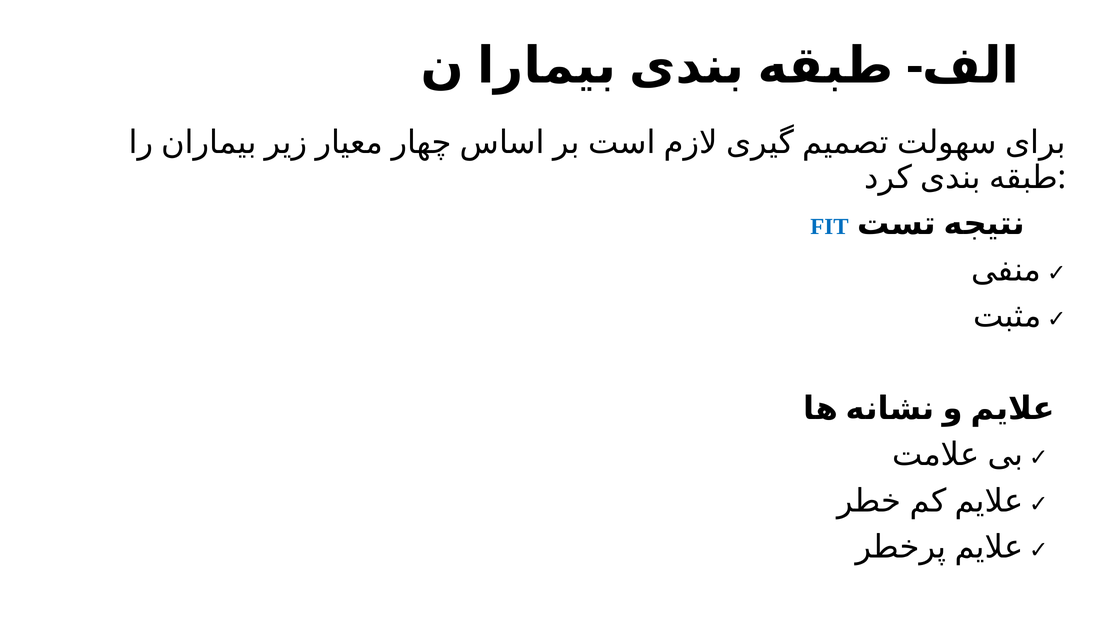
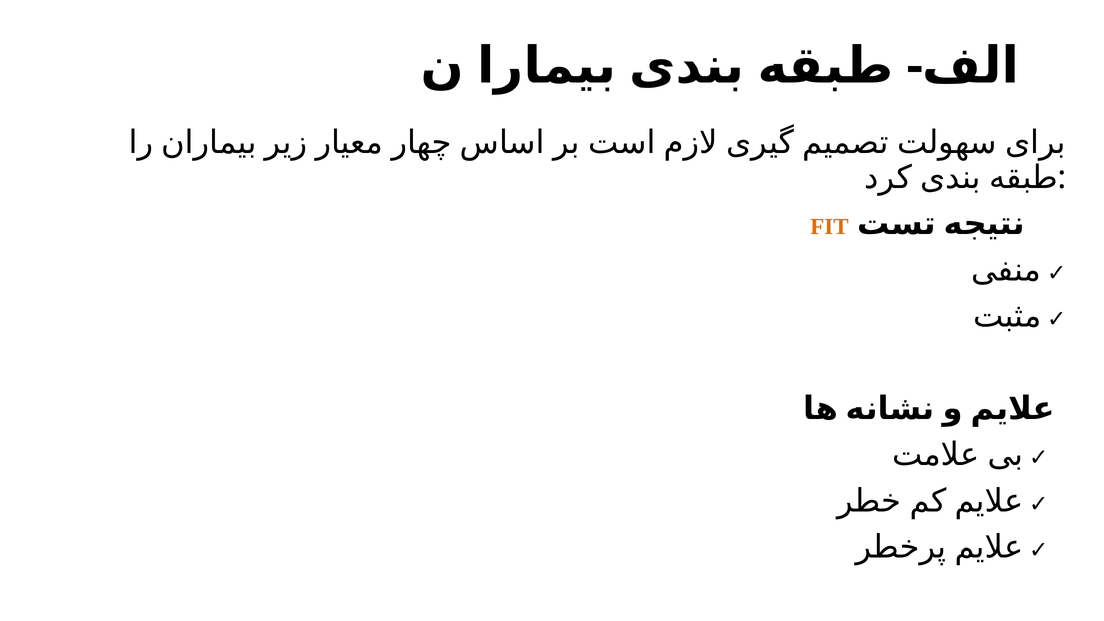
FIT colour: blue -> orange (829, 227)
